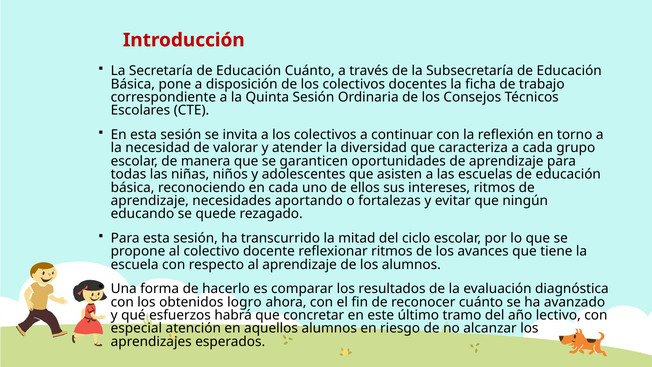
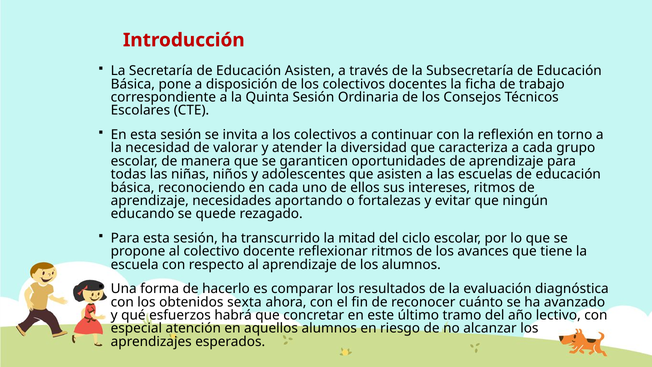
Educación Cuánto: Cuánto -> Asisten (310, 71)
logro: logro -> sexta (244, 302)
